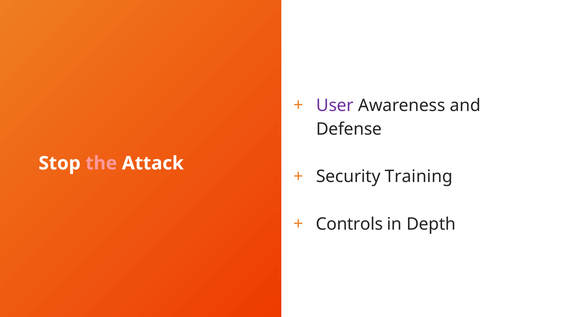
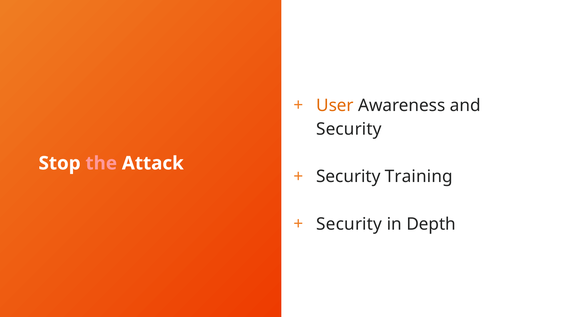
User colour: purple -> orange (335, 105)
Defense: Defense -> Security (349, 129)
Controls: Controls -> Security (349, 224)
